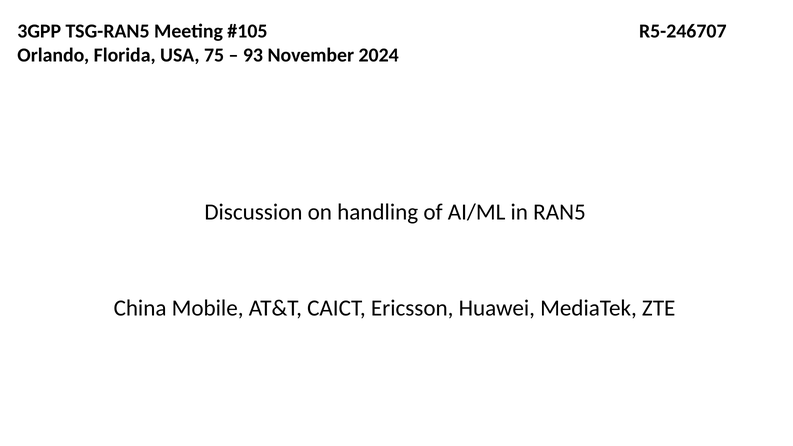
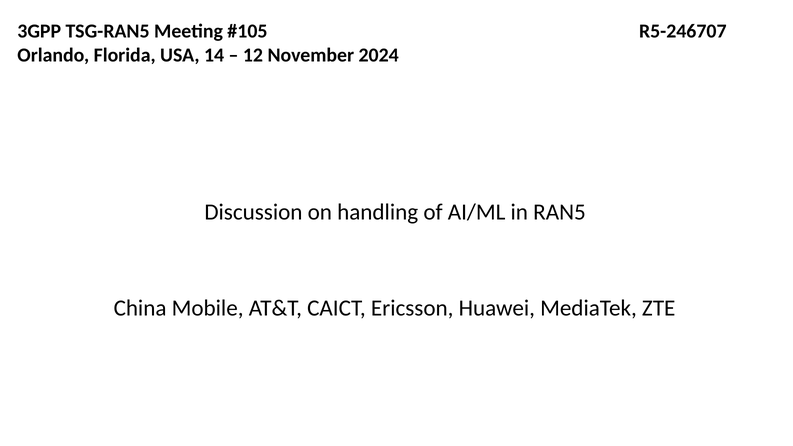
75: 75 -> 14 (214, 55)
93: 93 -> 12 (253, 55)
